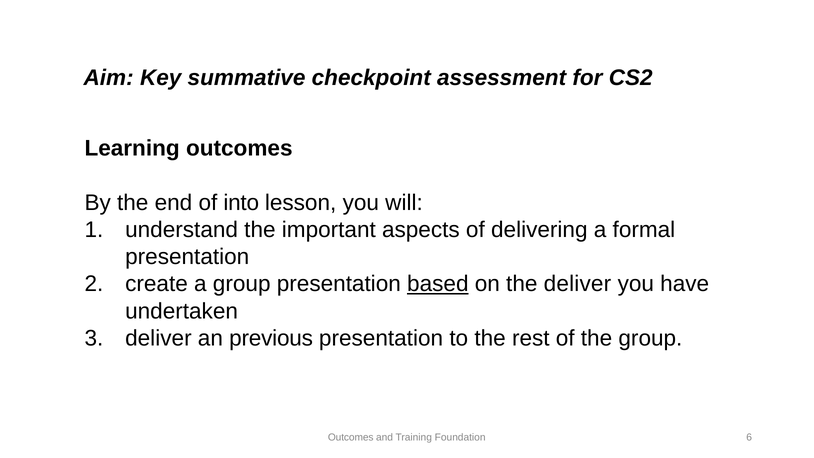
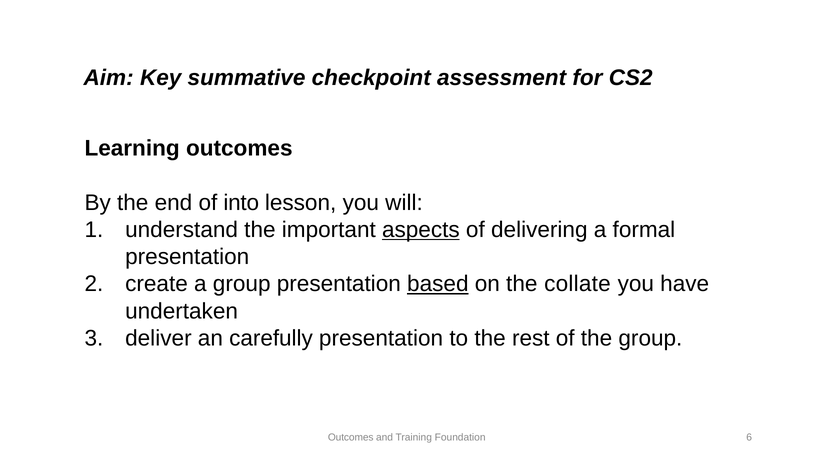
aspects underline: none -> present (421, 230)
the deliver: deliver -> collate (577, 284)
previous: previous -> carefully (271, 338)
